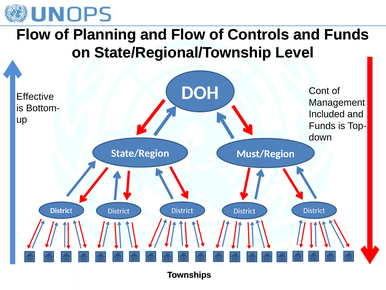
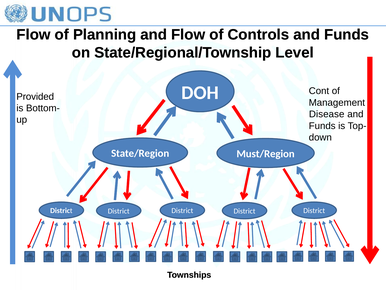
Effective: Effective -> Provided (35, 96)
Included: Included -> Disease (327, 114)
